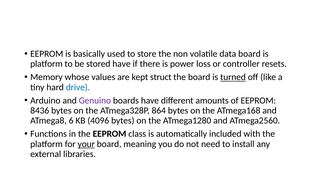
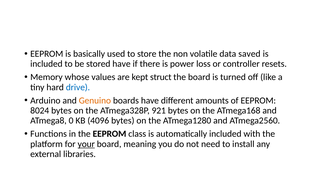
data board: board -> saved (249, 54)
platform: platform -> included (46, 64)
turned underline: present -> none (233, 77)
Genuino colour: purple -> orange (95, 101)
8436: 8436 -> 8024 (40, 111)
864: 864 -> 921 (159, 111)
6: 6 -> 0 (71, 121)
